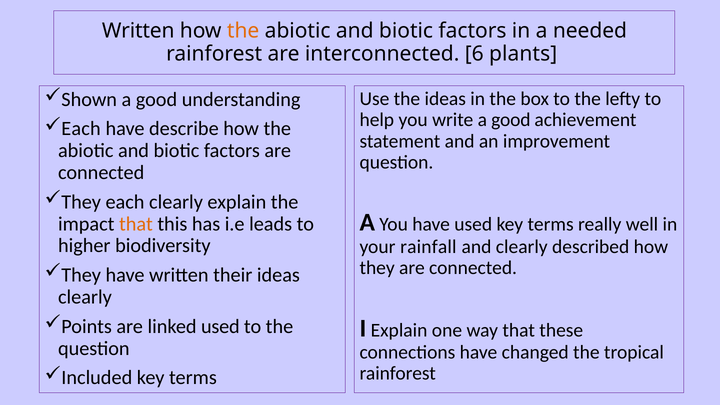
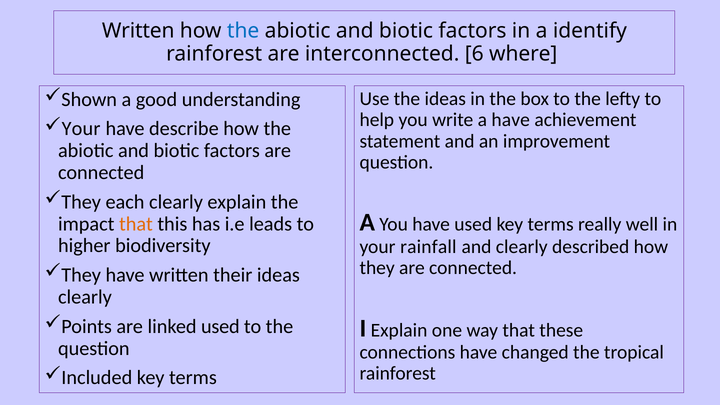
the colour: orange -> blue (243, 31)
needed: needed -> identify (590, 31)
plants: plants -> where (523, 54)
write a good: good -> have (511, 120)
Each: Each -> Your (81, 129)
